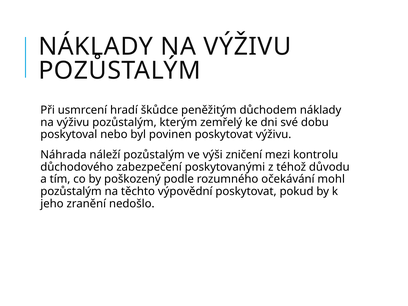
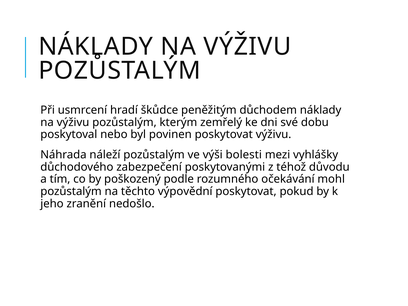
zničení: zničení -> bolesti (244, 155)
kontrolu: kontrolu -> vyhlášky (316, 155)
